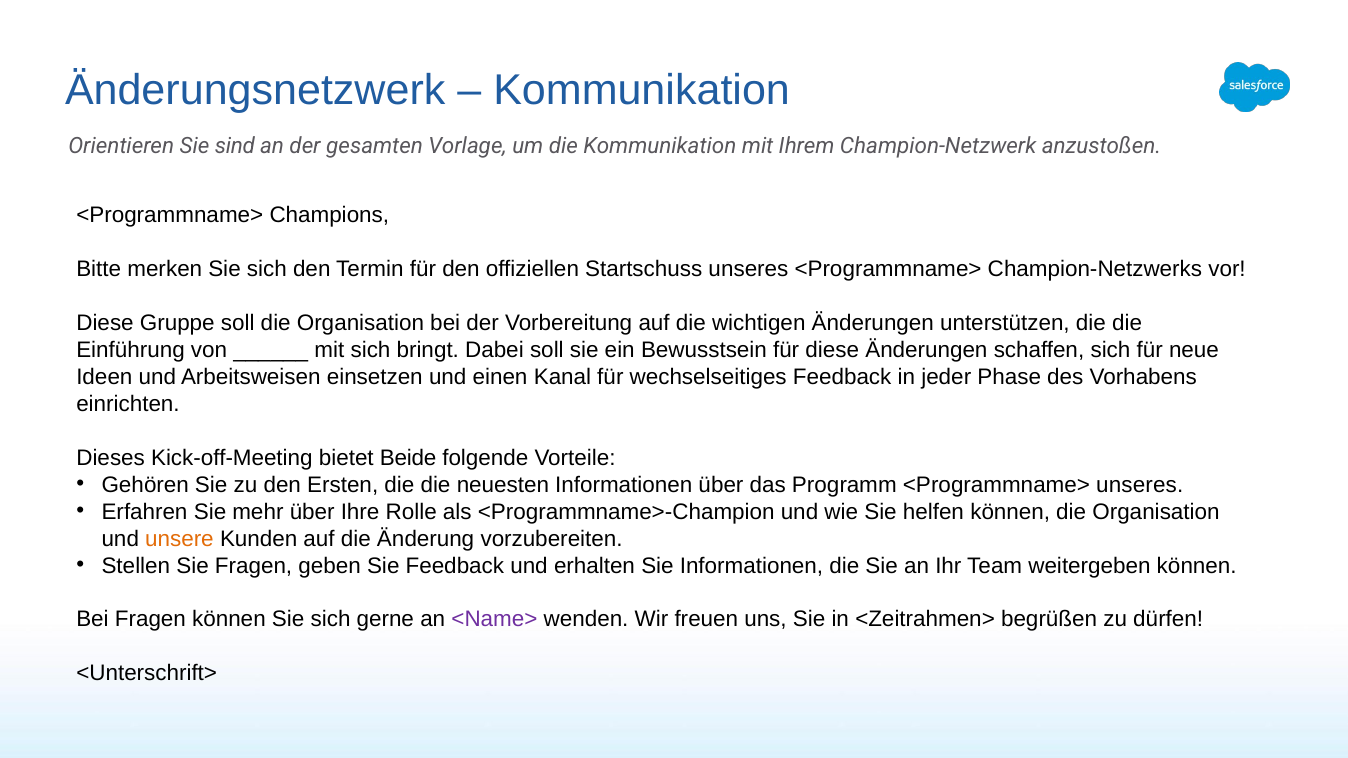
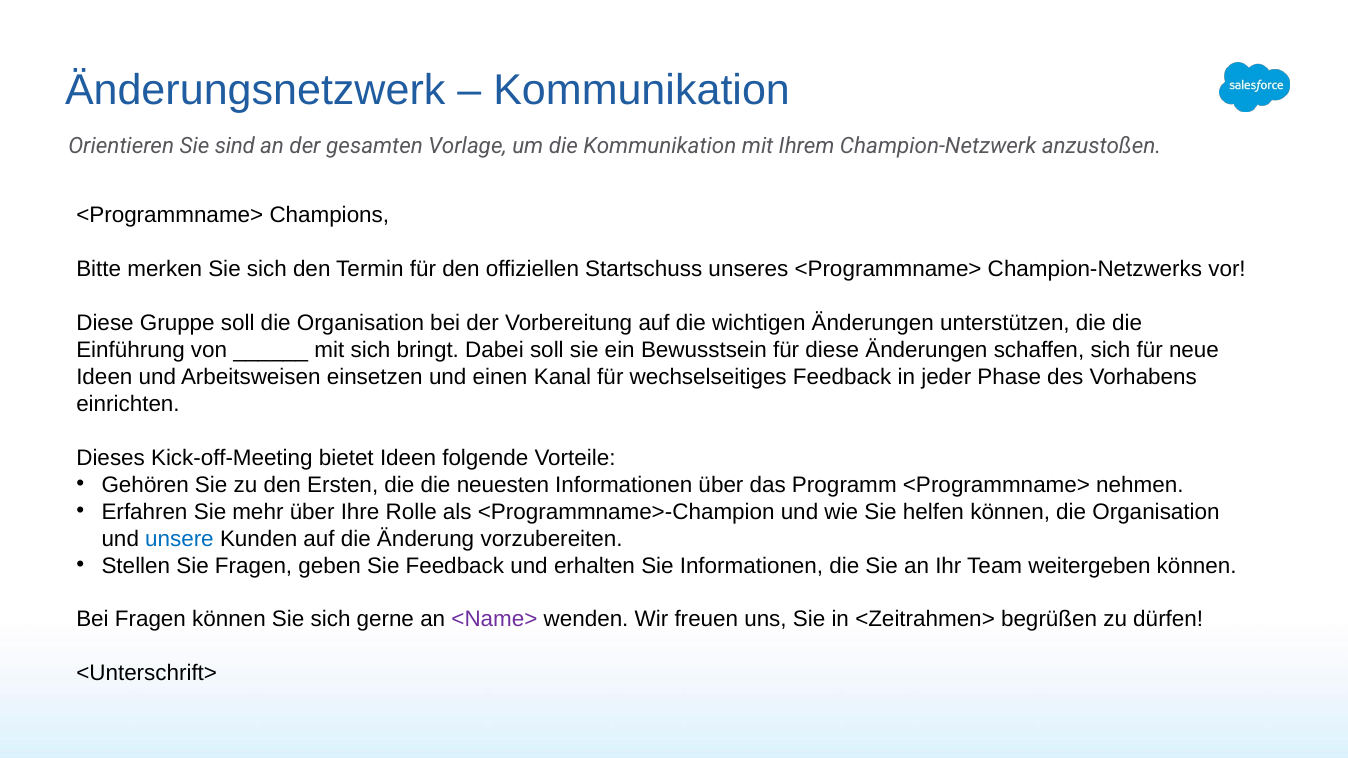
bietet Beide: Beide -> Ideen (408, 458)
<Programmname> unseres: unseres -> nehmen (1140, 485)
unsere colour: orange -> blue (179, 539)
